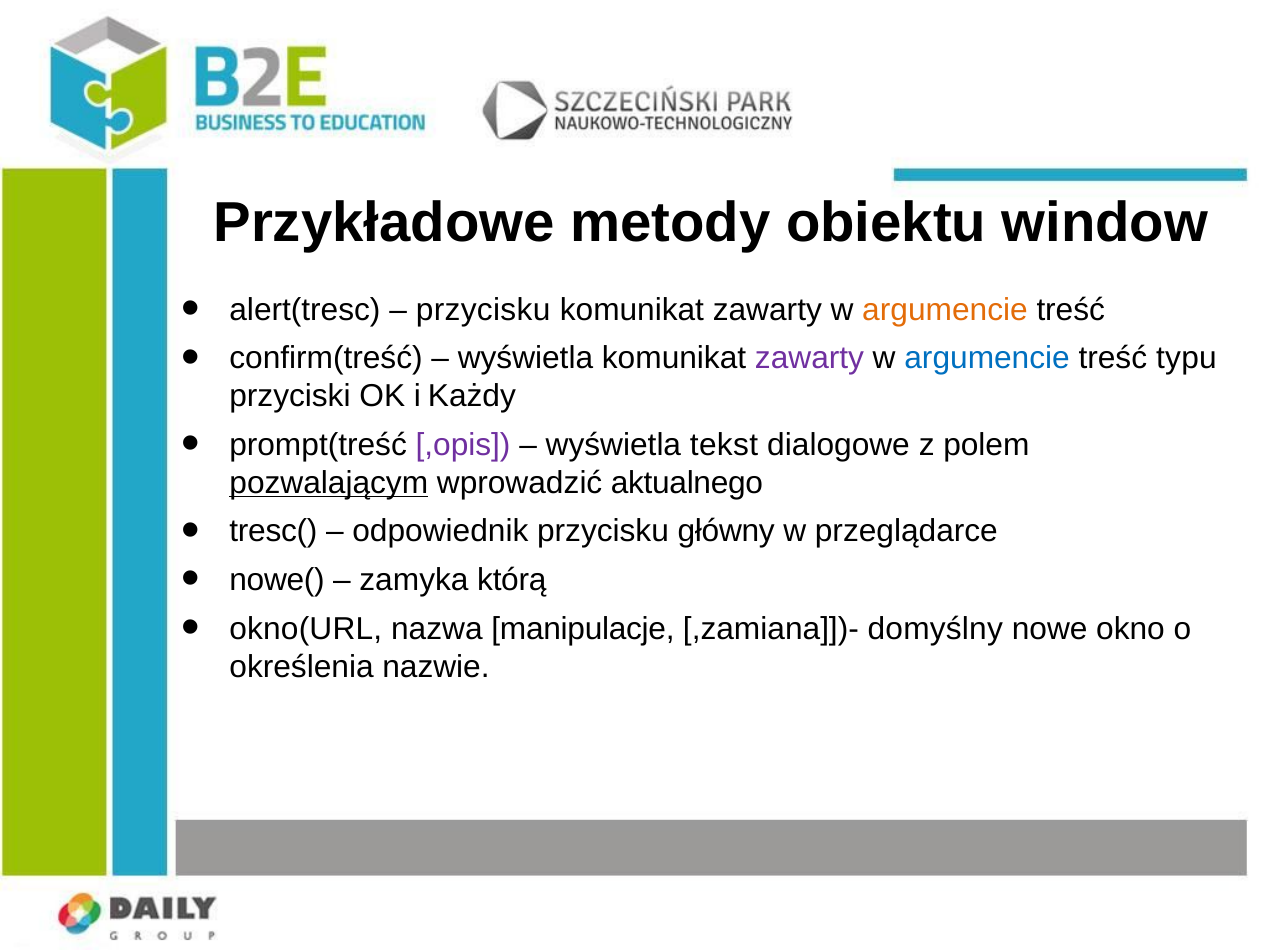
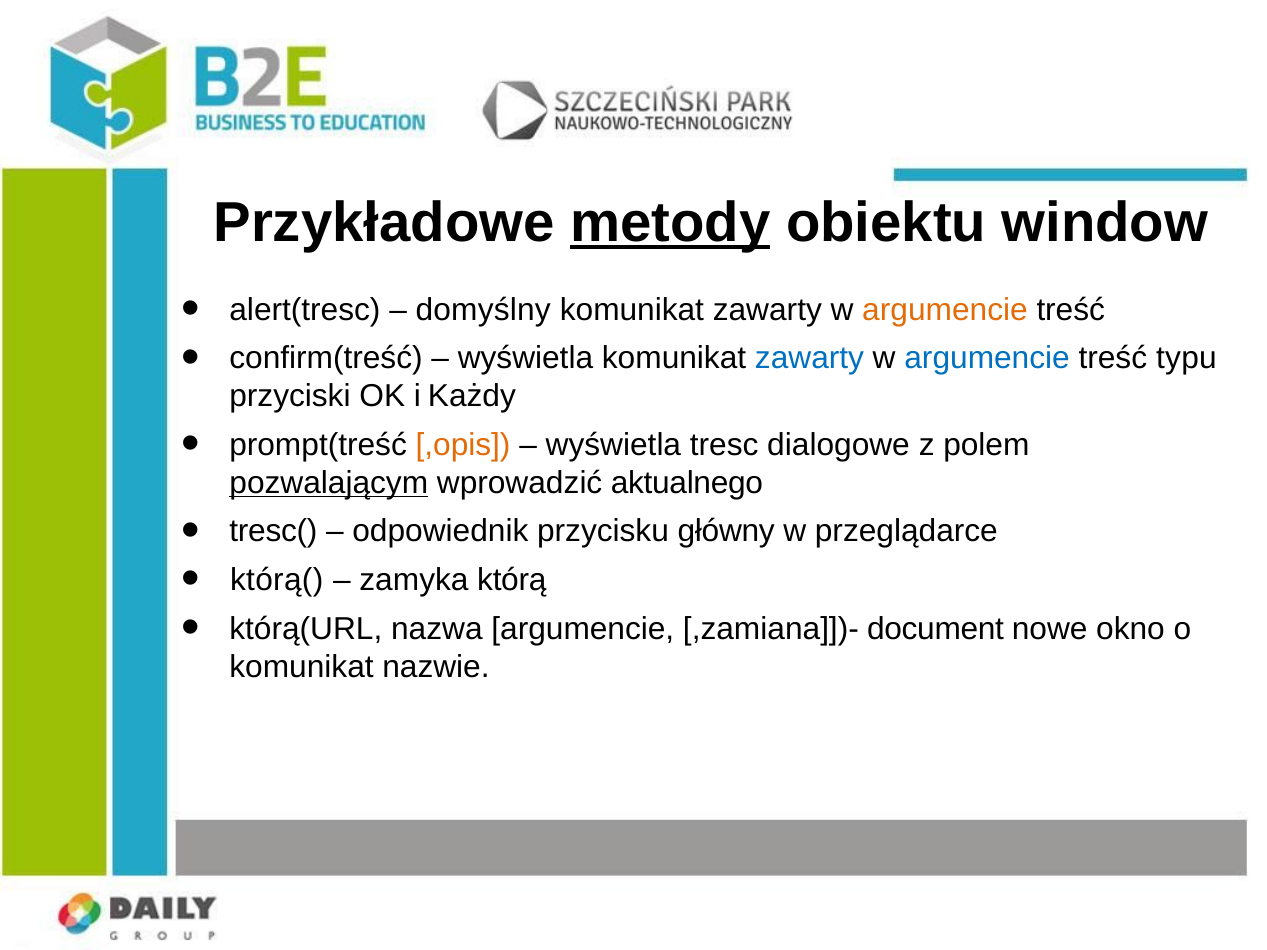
metody underline: none -> present (670, 223)
przycisku: przycisku -> domyślny (483, 310)
zawarty colour: purple -> blue (810, 358)
,opis colour: purple -> orange (463, 445)
tekst: tekst -> tresc (724, 445)
nowe(: nowe( -> którą( (277, 580)
okno(URL: okno(URL -> którą(URL (306, 629)
nazwa manipulacje: manipulacje -> argumencie (583, 629)
domyślny: domyślny -> document (936, 629)
określenia: określenia -> komunikat (302, 667)
